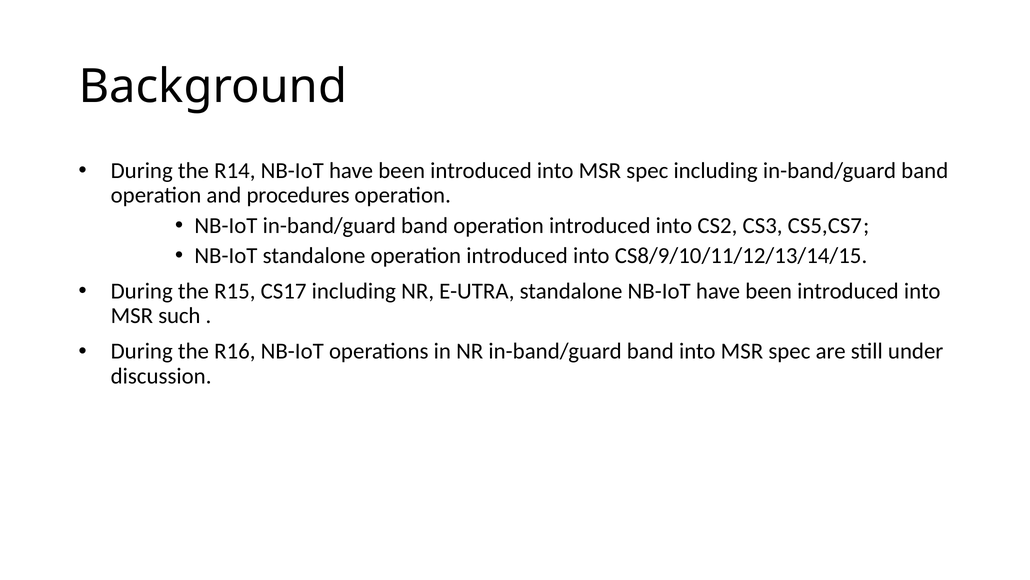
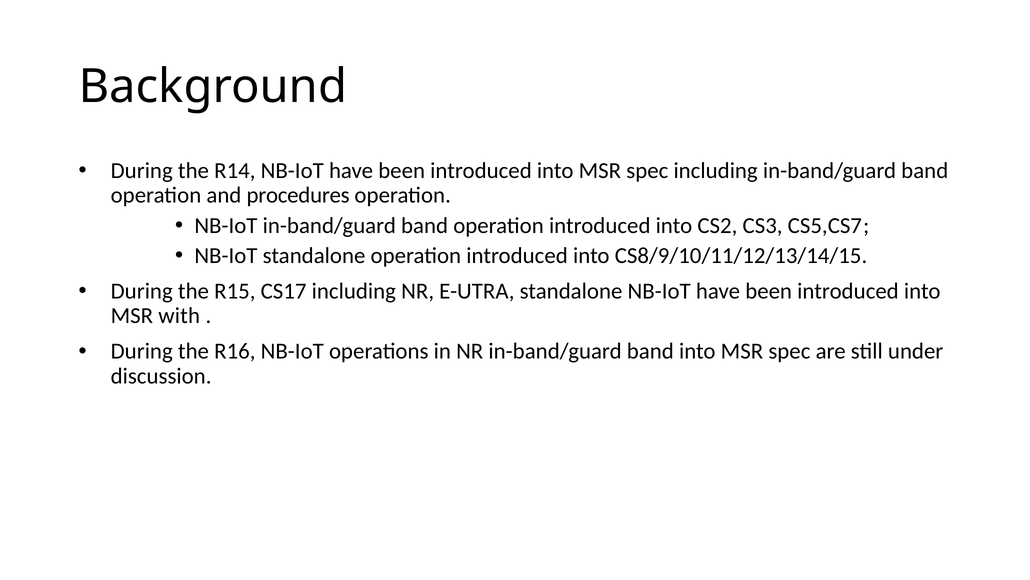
such: such -> with (179, 316)
